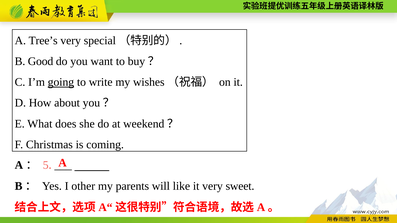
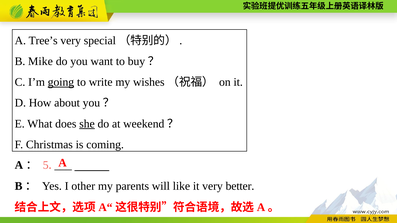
Good: Good -> Mike (40, 61)
she underline: none -> present (87, 124)
sweet: sweet -> better (240, 186)
